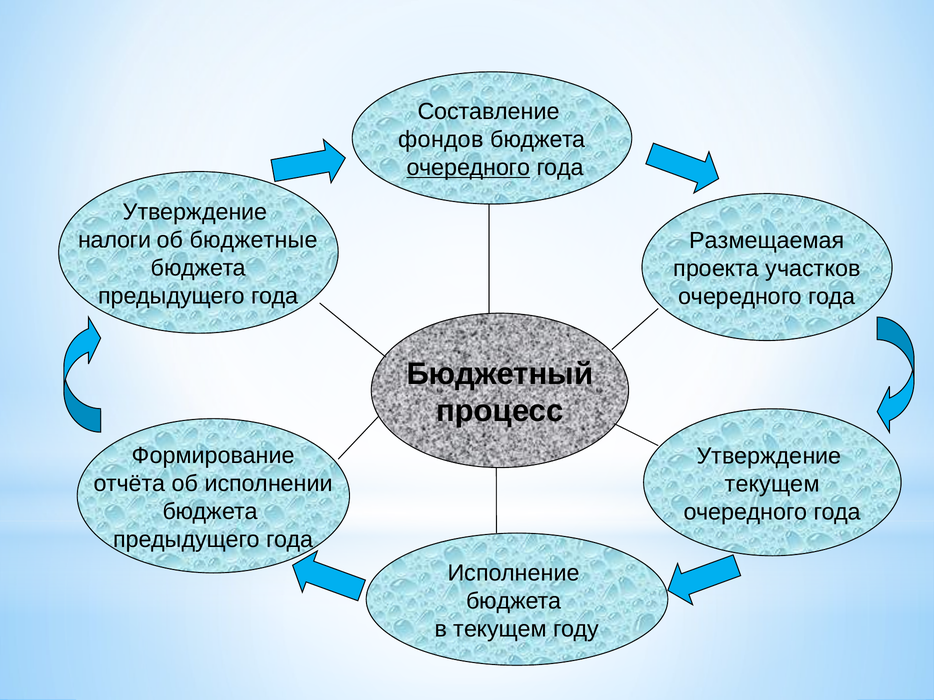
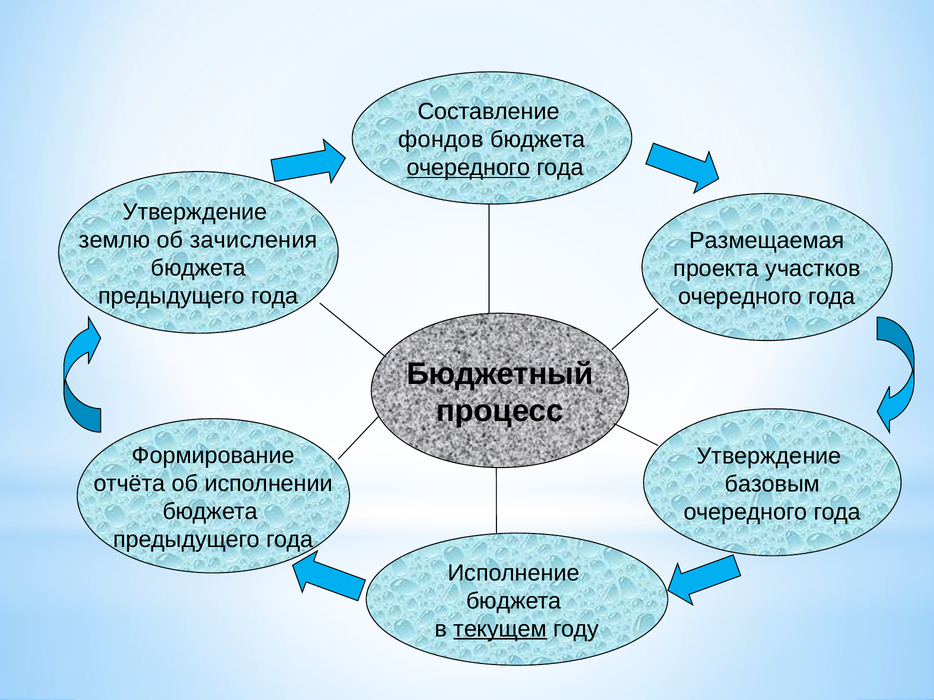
налоги: налоги -> землю (114, 240)
бюджетные: бюджетные -> зачисления (254, 240)
текущем: текущем -> базовым (772, 484)
текущем underline: none -> present (500, 629)
